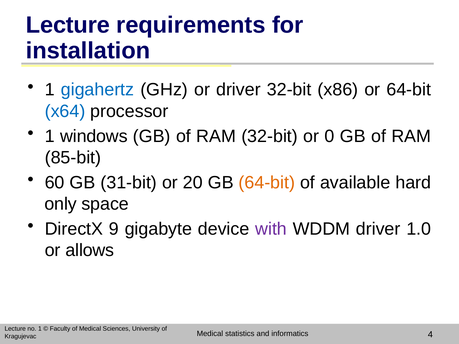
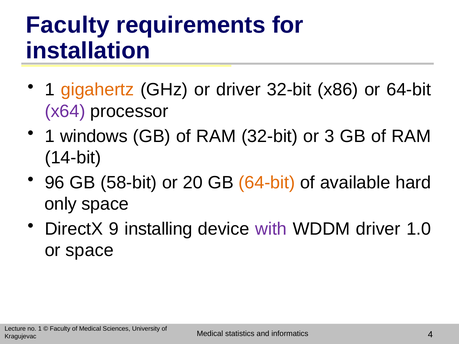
Lecture: Lecture -> Faculty (68, 25)
gigahertz colour: blue -> orange (98, 90)
x64 colour: blue -> purple (65, 111)
0: 0 -> 3 (330, 136)
85-bit: 85-bit -> 14-bit (73, 158)
60: 60 -> 96 (55, 183)
31-bit: 31-bit -> 58-bit (129, 183)
gigabyte: gigabyte -> installing (158, 229)
or allows: allows -> space (90, 251)
